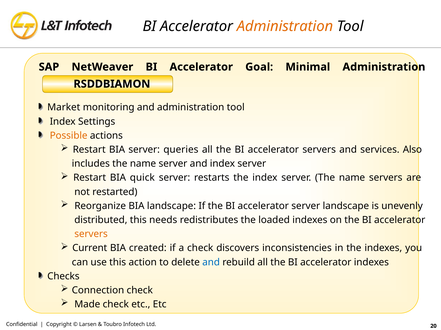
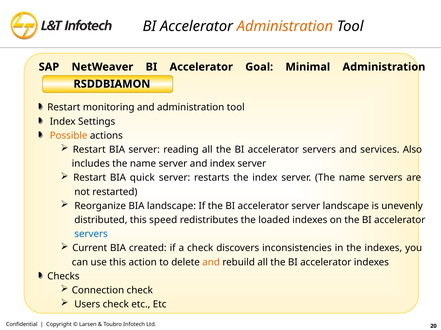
Market: Market -> Restart (64, 108)
queries: queries -> reading (181, 150)
needs: needs -> speed (163, 220)
servers colour: orange -> blue (91, 235)
and colour: blue -> orange (211, 263)
Made: Made -> Users (87, 305)
